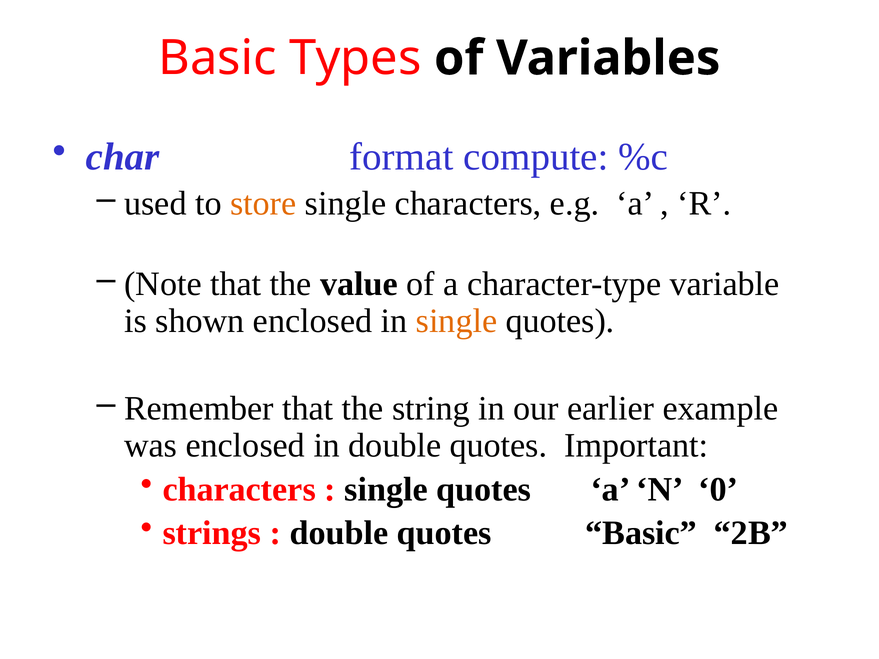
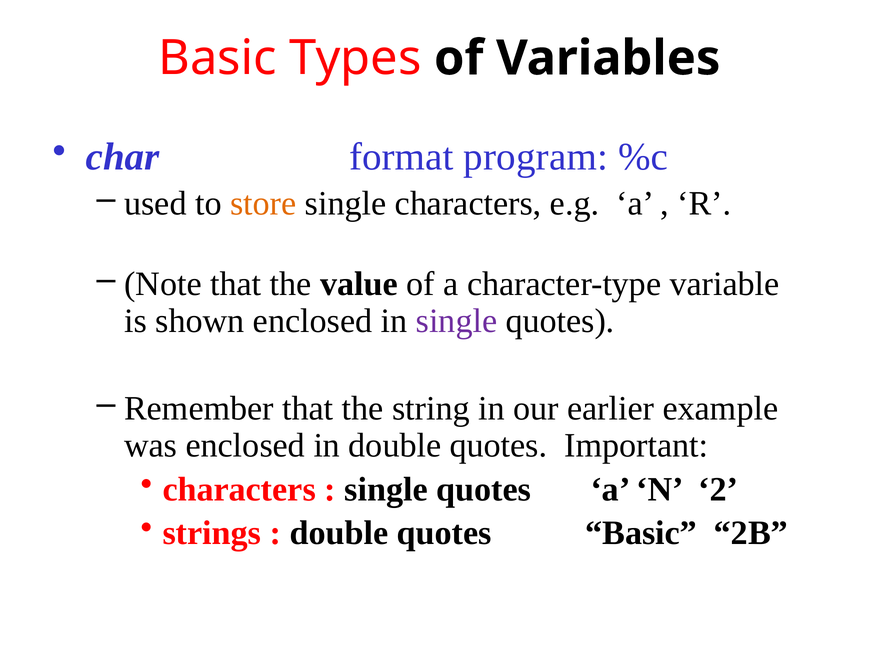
compute: compute -> program (536, 157)
single colour: orange -> purple (456, 321)
0: 0 -> 2 (718, 489)
